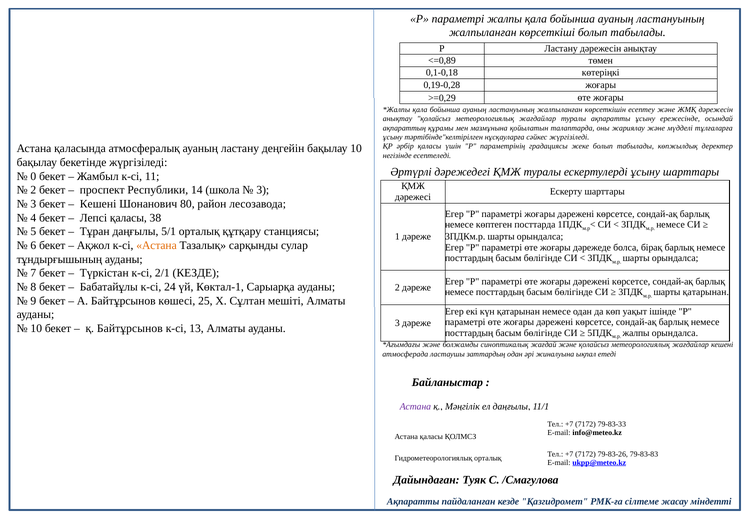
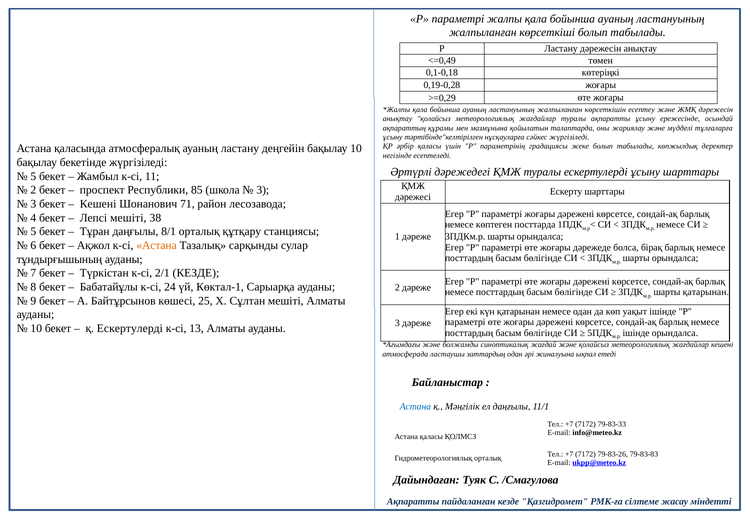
<=0,89: <=0,89 -> <=0,49 (442, 60)
0: 0 -> 5 (33, 176)
14: 14 -> 85 (197, 190)
80: 80 -> 71 (187, 204)
Лепсі қаласы: қаласы -> мешіті (128, 218)
5/1: 5/1 -> 8/1 (169, 232)
қ Байтұрсынов: Байтұрсынов -> Ескертулерді (130, 329)
жалпы: жалпы -> ішінде (636, 333)
Астана colour: purple -> blue (415, 407)
